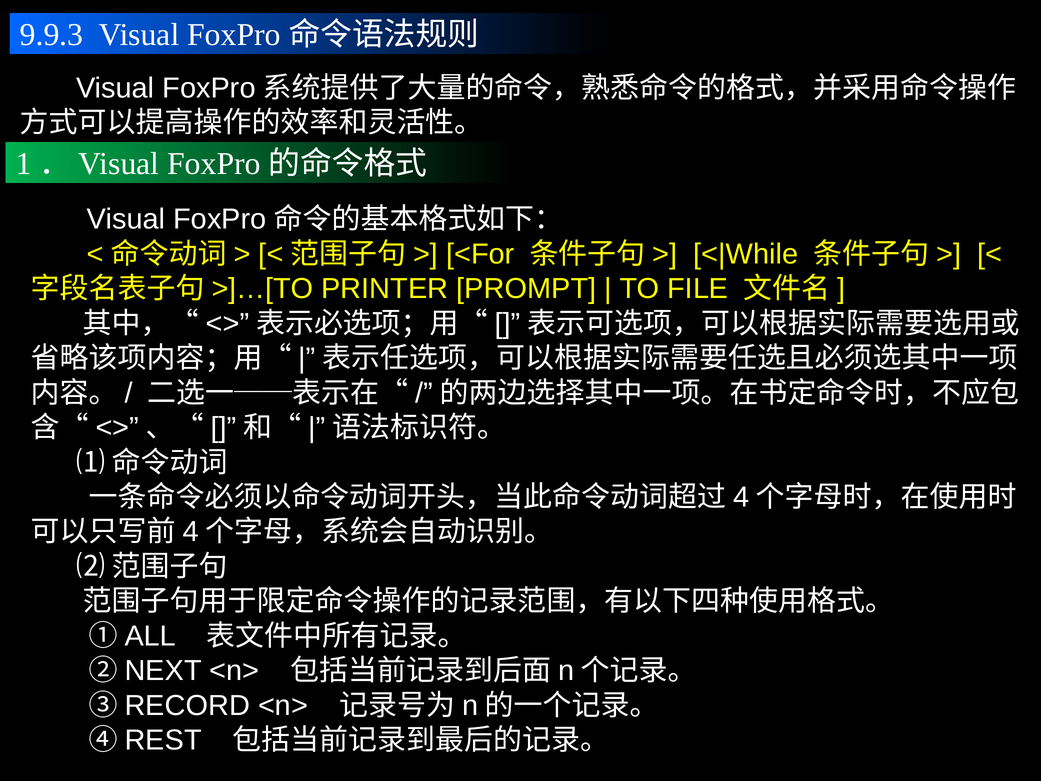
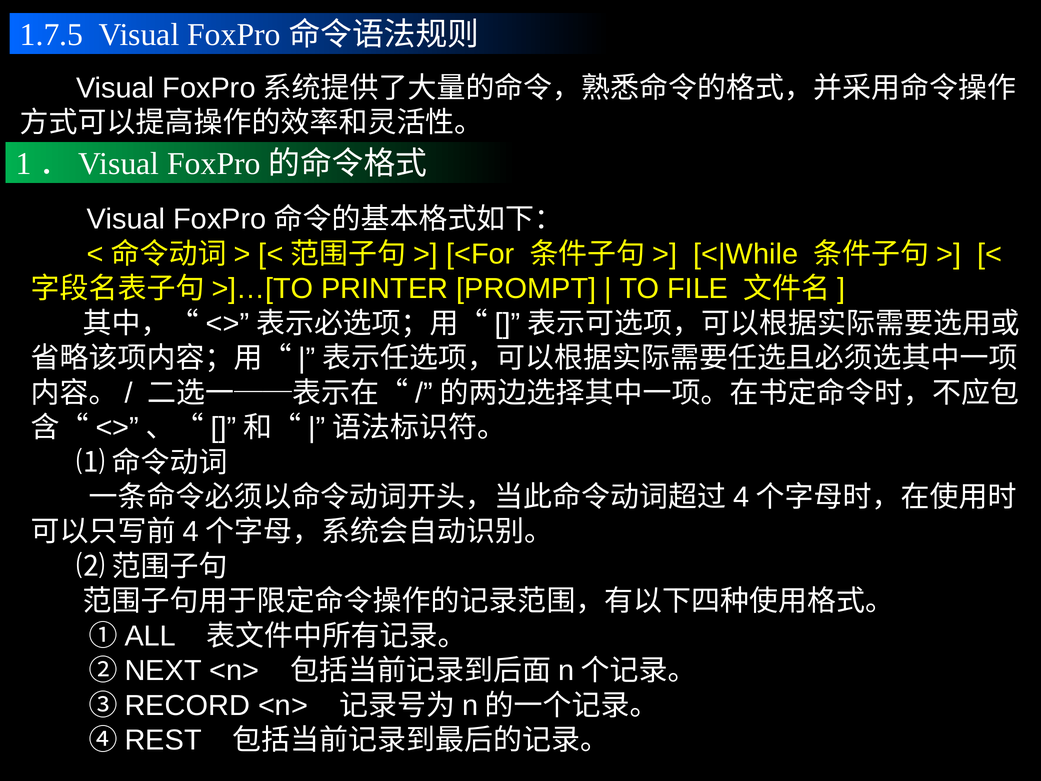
9.9.3: 9.9.3 -> 1.7.5 (52, 35)
